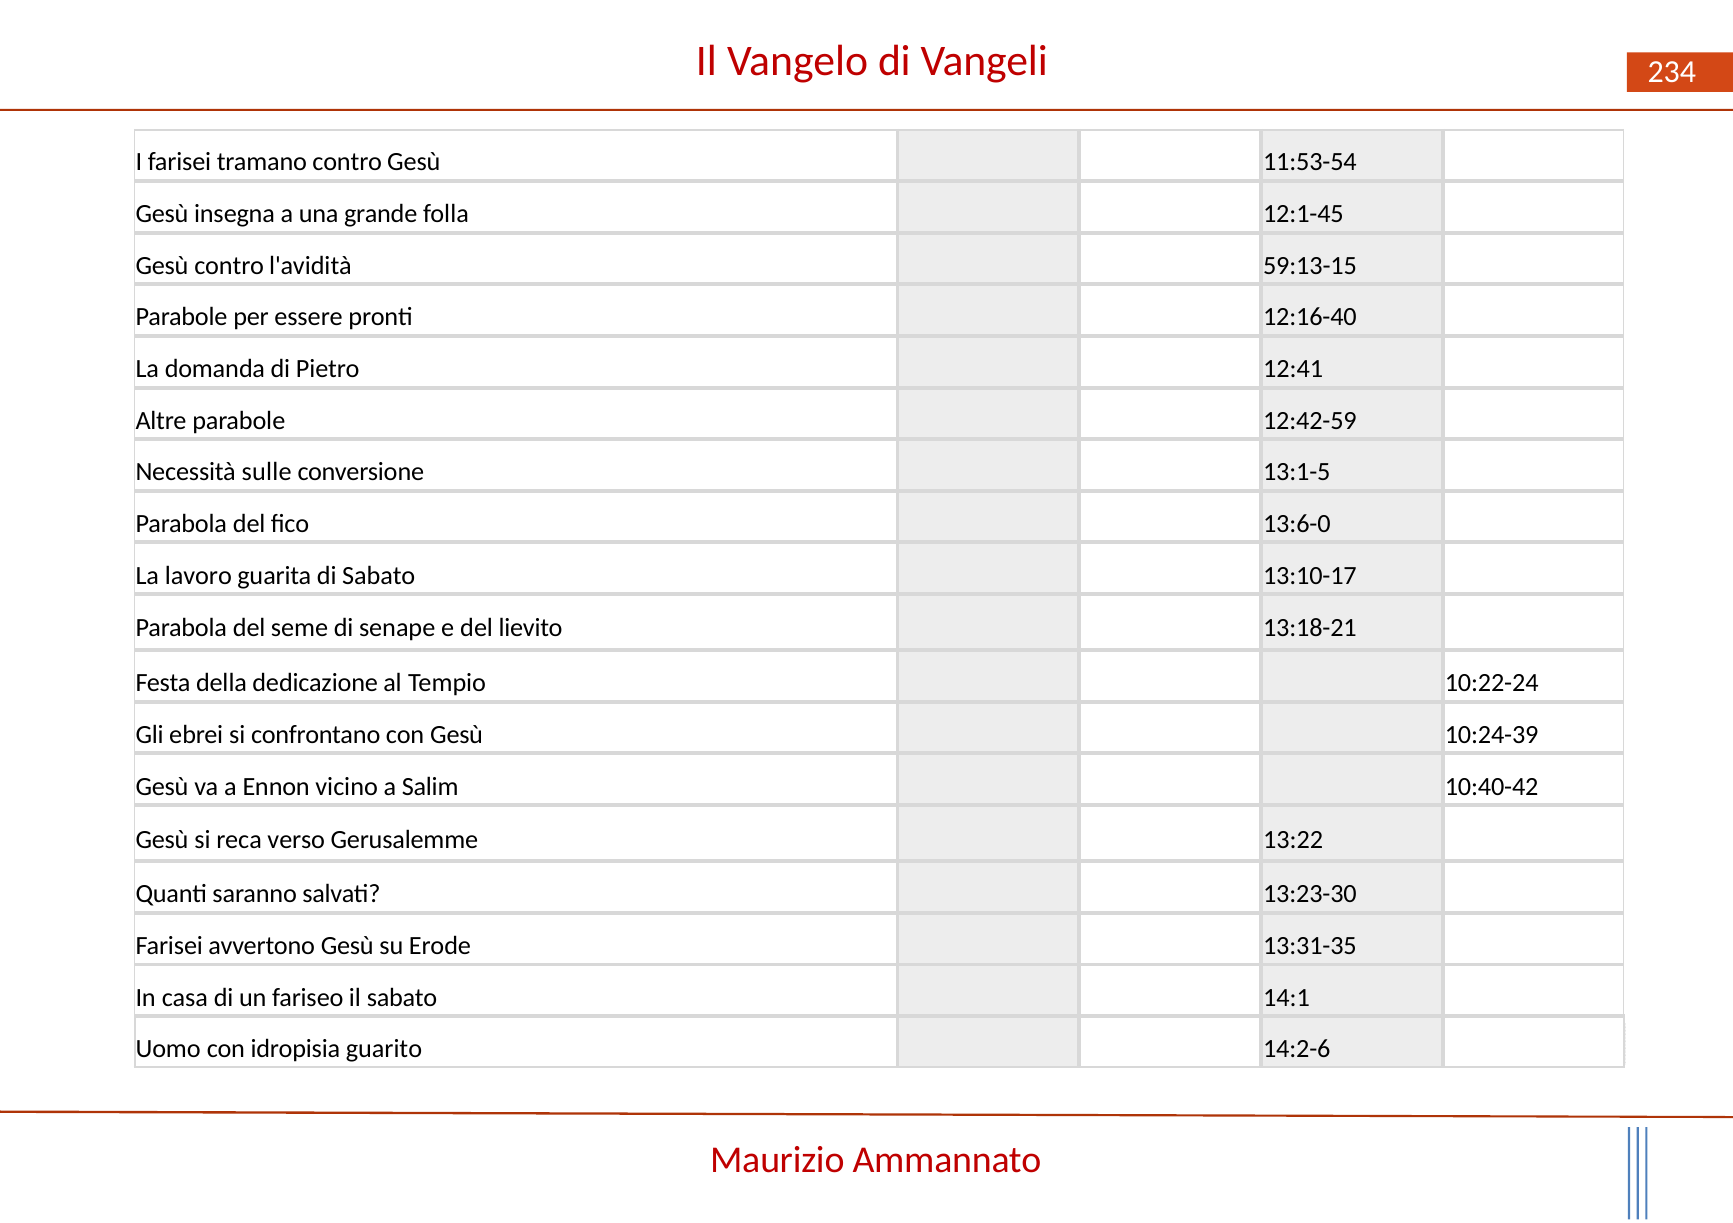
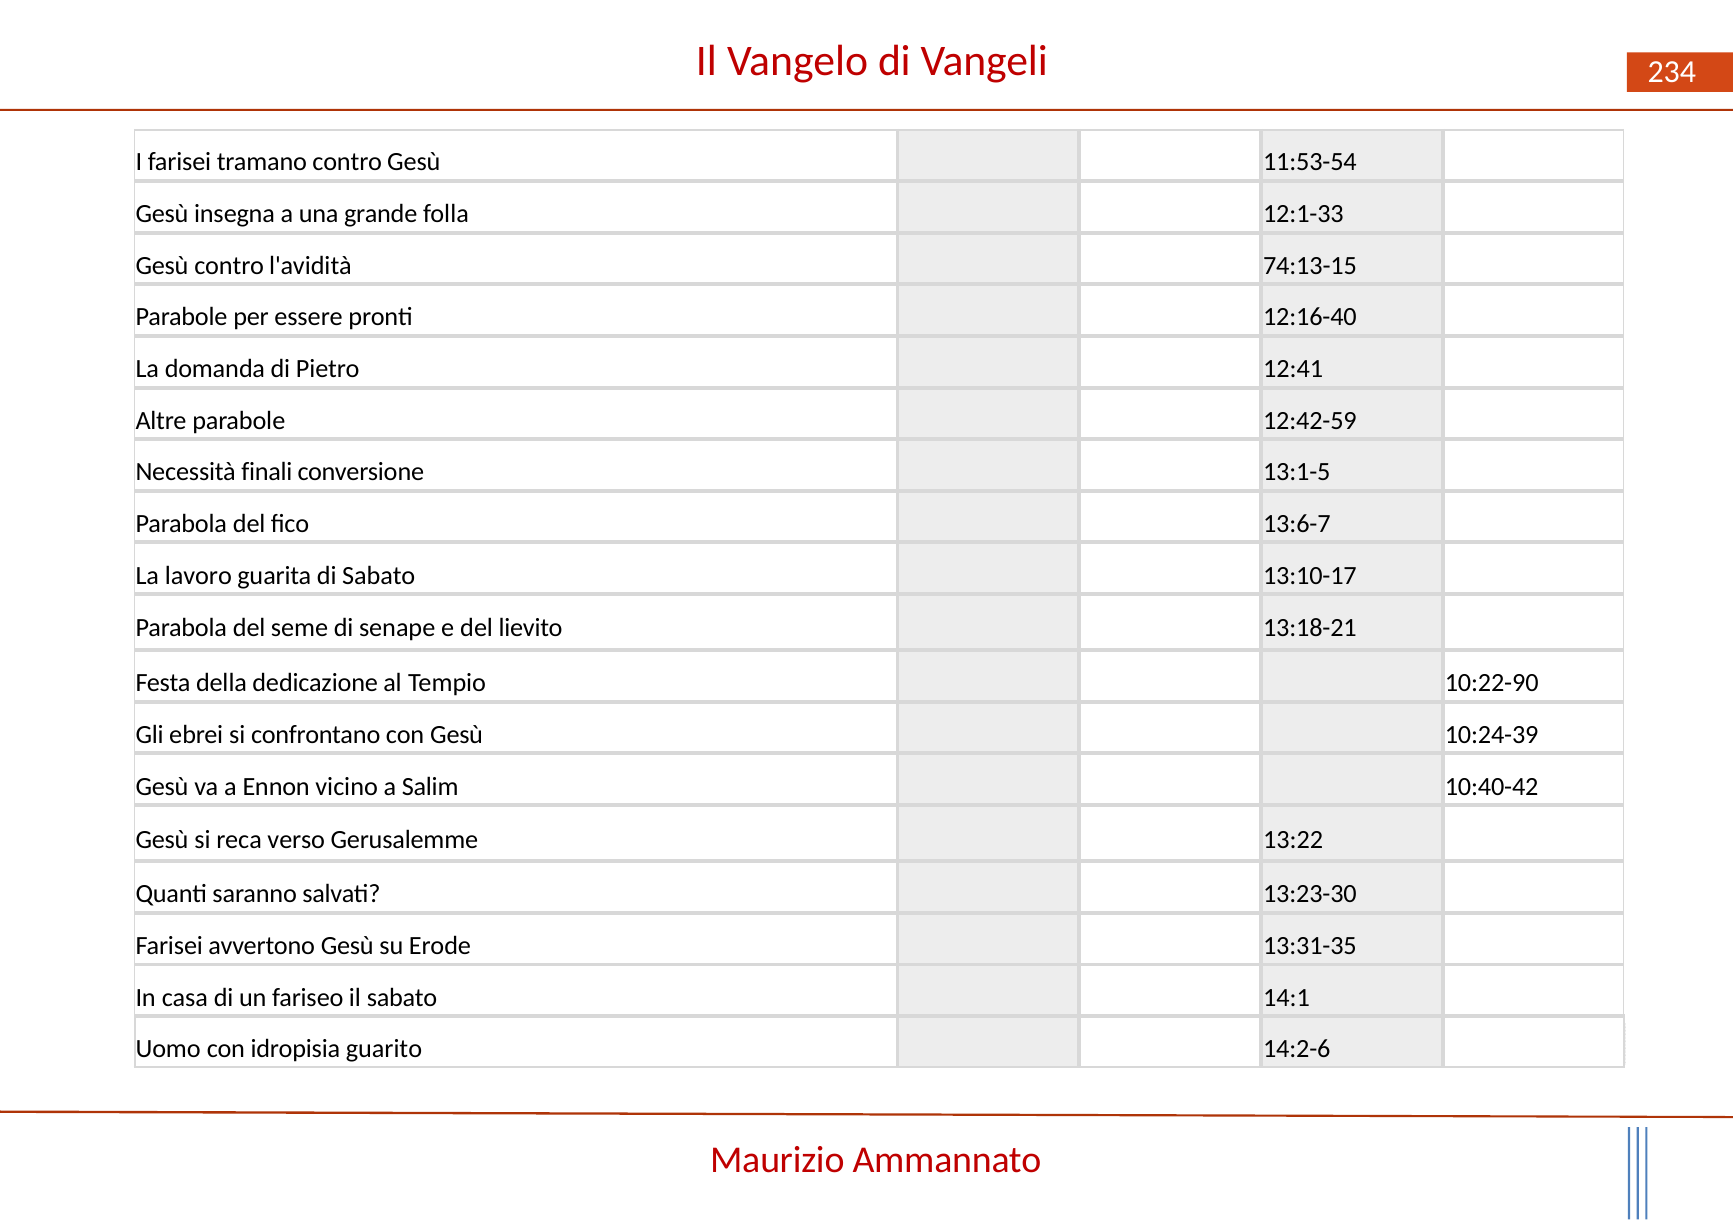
12:1-45: 12:1-45 -> 12:1-33 (1303, 214)
59:13-15: 59:13-15 -> 74:13-15 (1310, 266)
sulle: sulle -> finali (267, 472)
13:6-0: 13:6-0 -> 13:6-7 (1297, 524)
10:22-24: 10:22-24 -> 10:22-90 (1492, 683)
